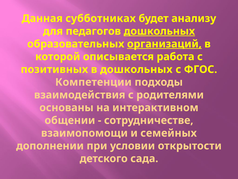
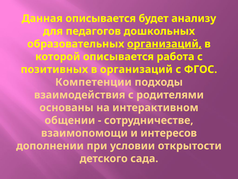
Данная субботниках: субботниках -> описывается (101, 18)
дошкольных underline: present -> none (159, 31)
в дошкольных: дошкольных -> организаций (136, 69)
семейных: семейных -> интересов (169, 133)
